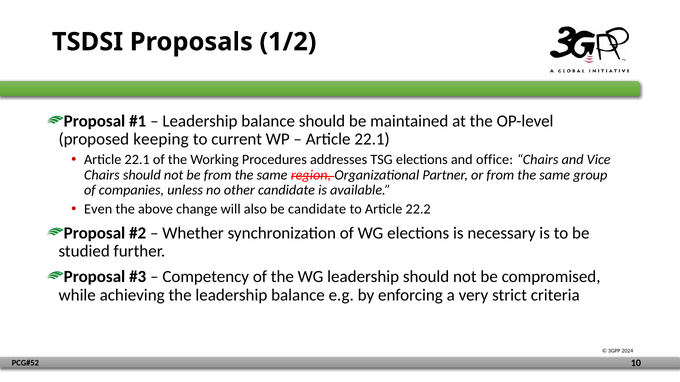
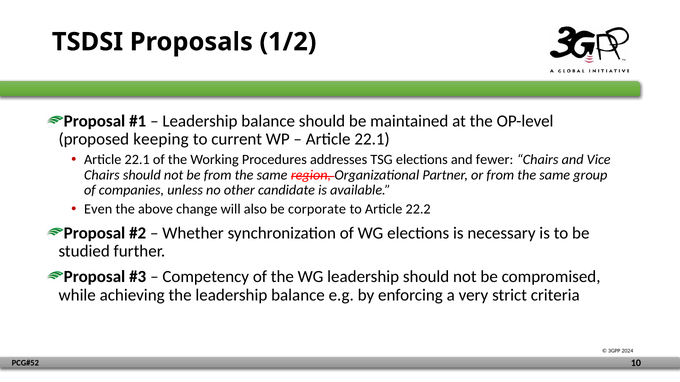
office: office -> fewer (495, 160)
be candidate: candidate -> corporate (317, 209)
